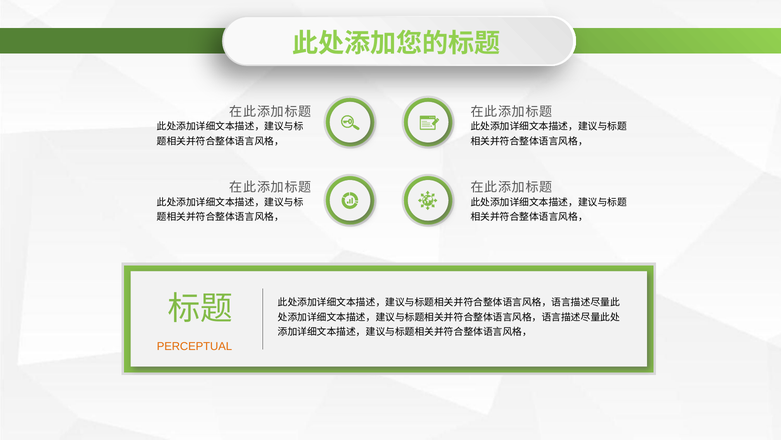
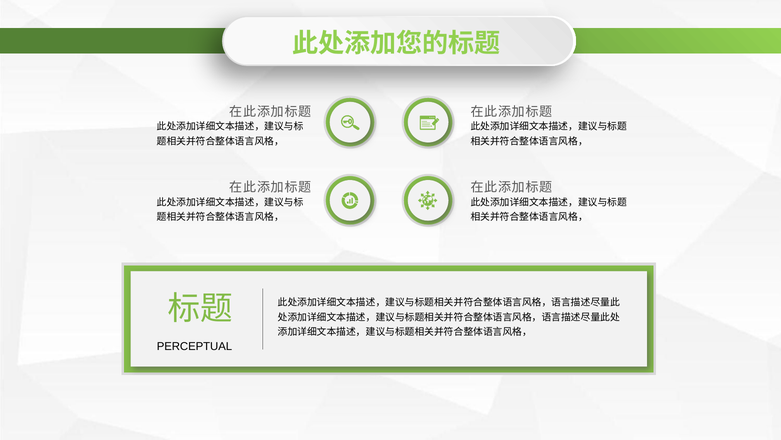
PERCEPTUAL colour: orange -> black (194, 346)
